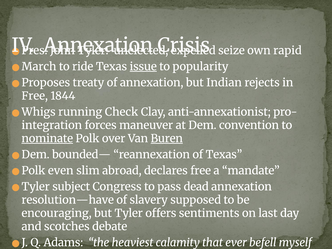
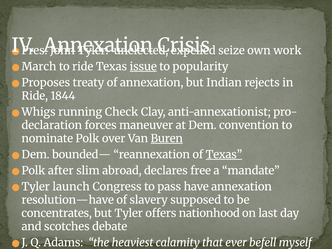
rapid: rapid -> work (287, 51)
Free: Free -> Ride (35, 96)
integration: integration -> declaration (52, 125)
nominate underline: present -> none (47, 139)
Texas underline: none -> present (224, 155)
even: even -> after (61, 171)
subject: subject -> launch (71, 187)
dead: dead -> have (196, 187)
encouraging: encouraging -> concentrates (57, 213)
sentiments: sentiments -> nationhood (209, 213)
